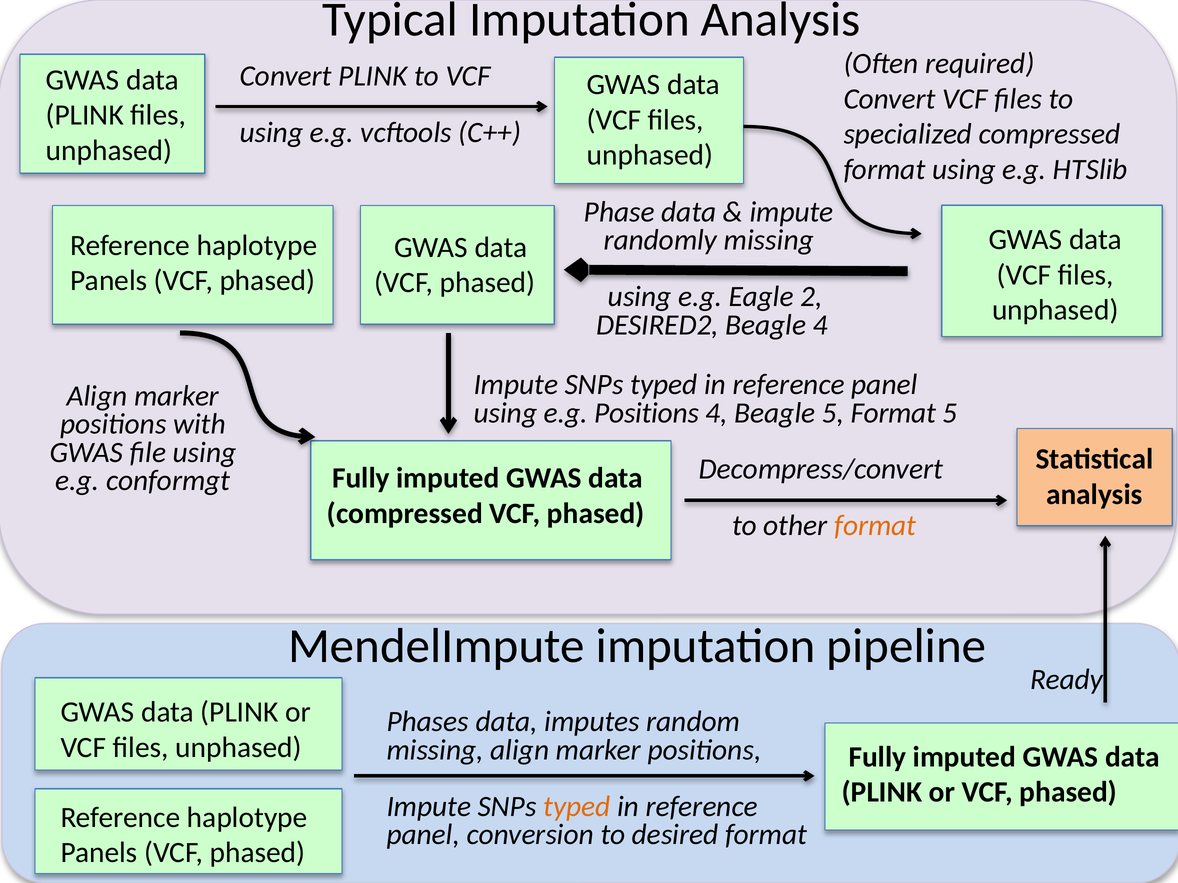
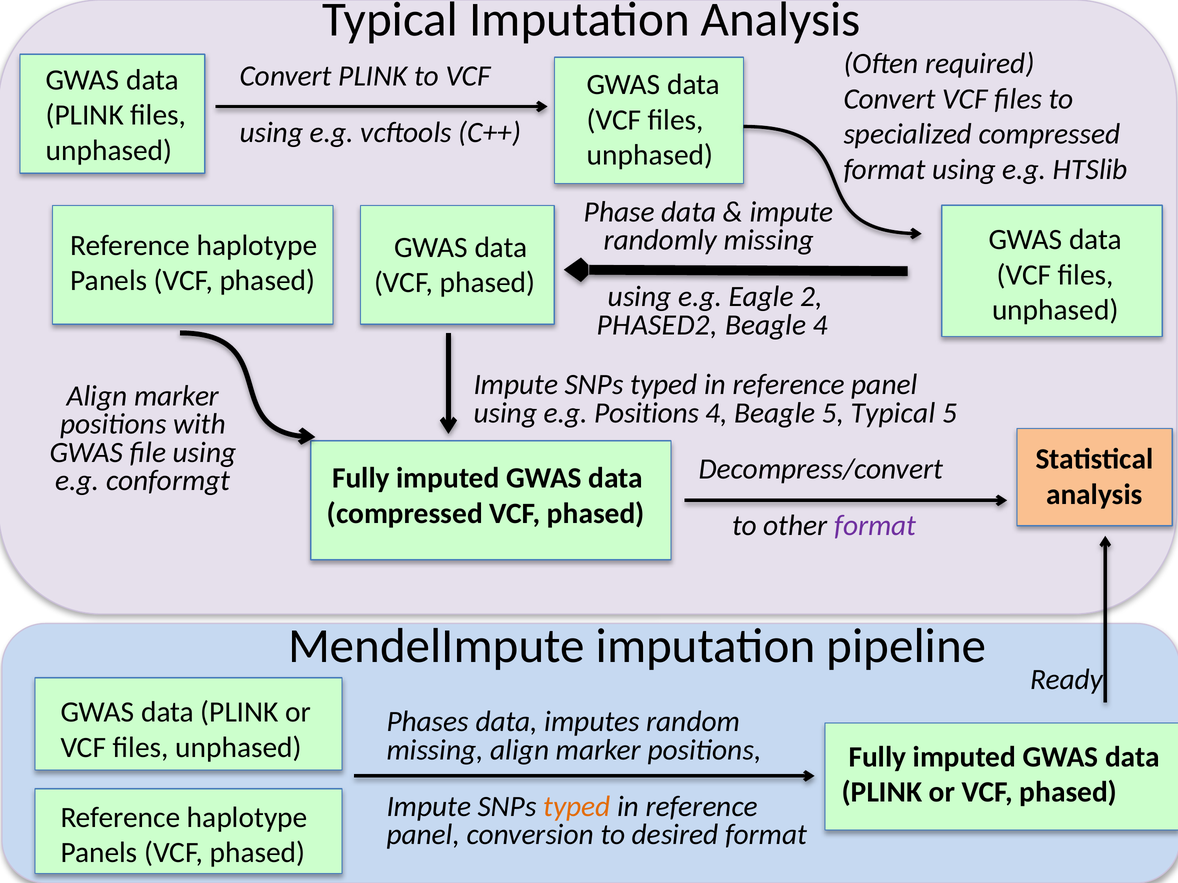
DESIRED2: DESIRED2 -> PHASED2 (657, 325)
5 Format: Format -> Typical (893, 413)
format colour: orange -> purple (875, 526)
